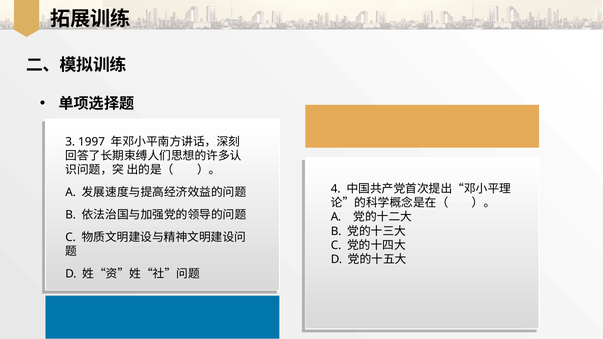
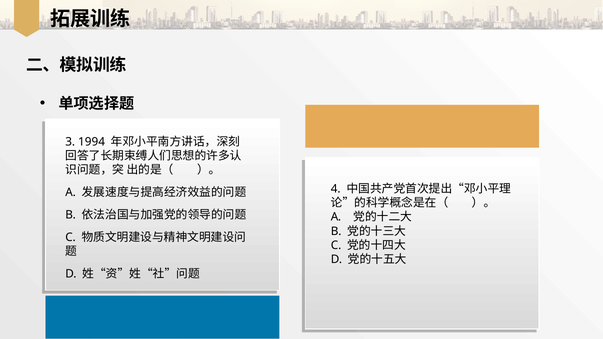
1997: 1997 -> 1994 (92, 142)
